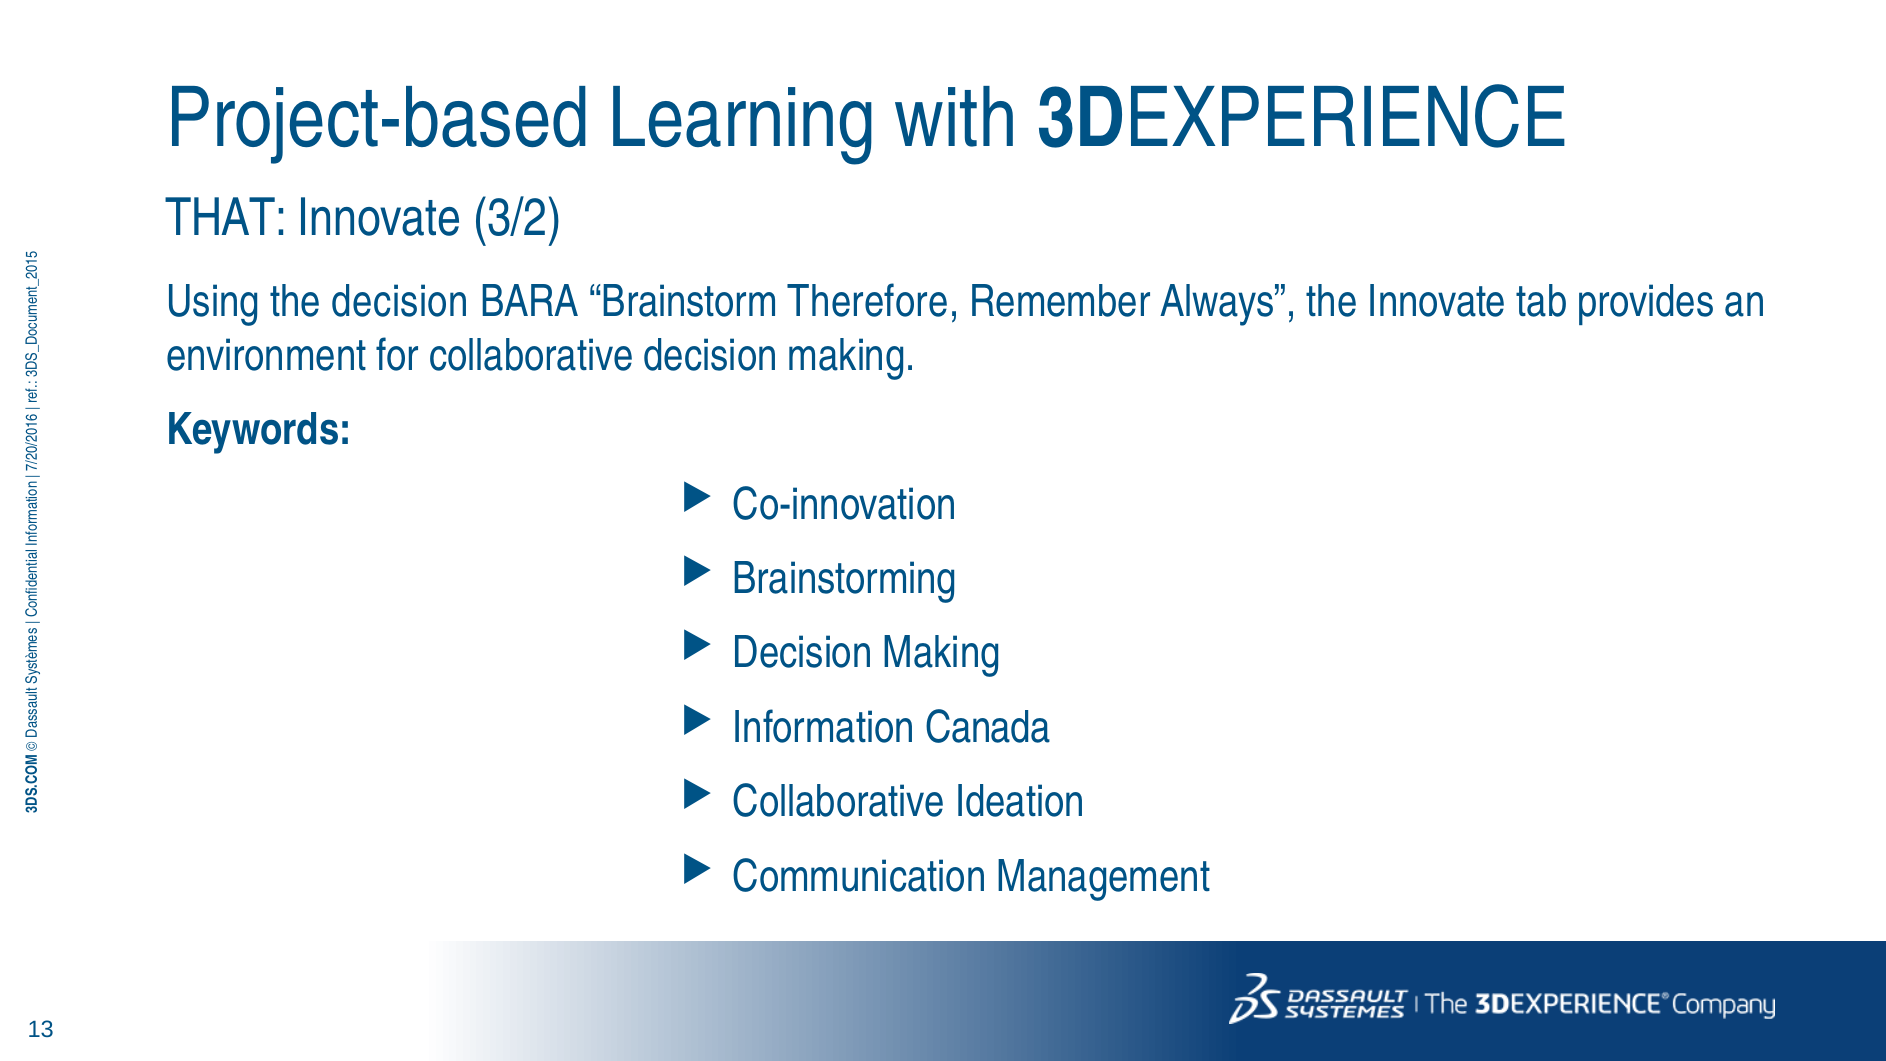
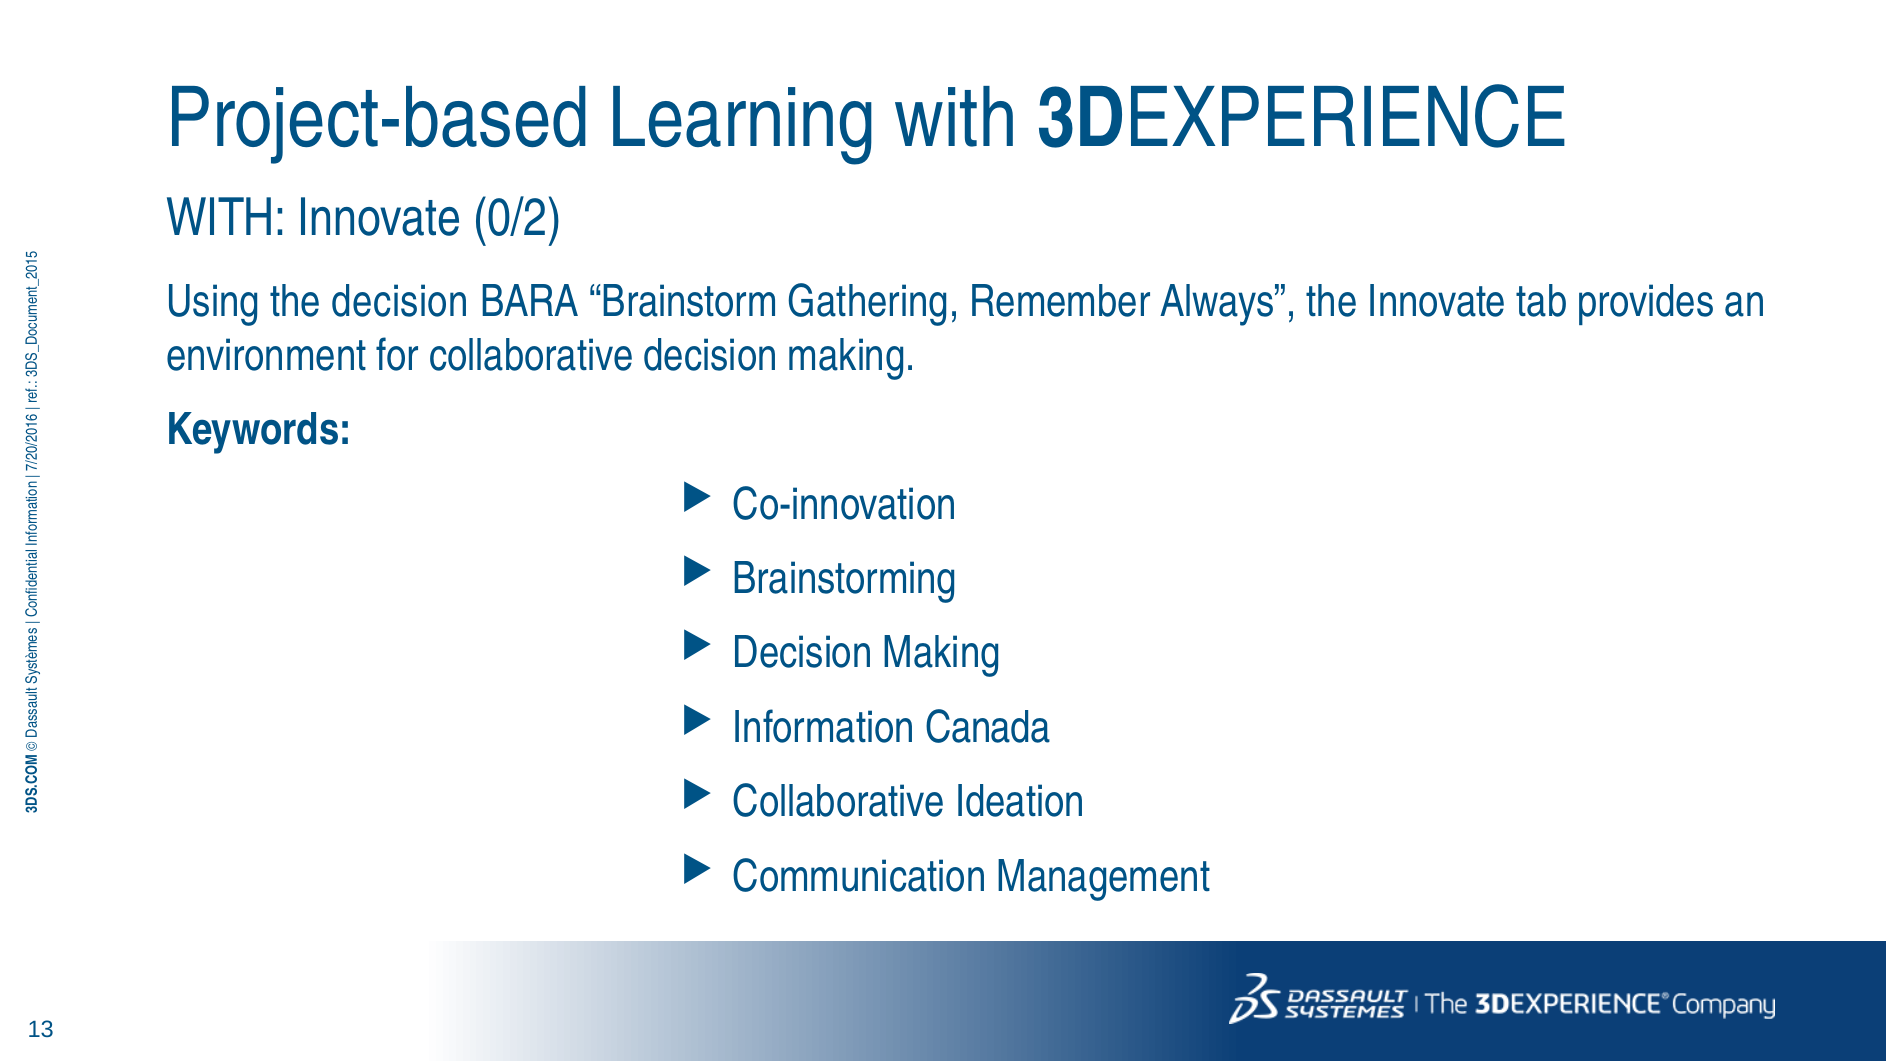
THAT: THAT -> WITH (227, 218)
3/2: 3/2 -> 0/2 (517, 218)
Therefore: Therefore -> Gathering (874, 302)
